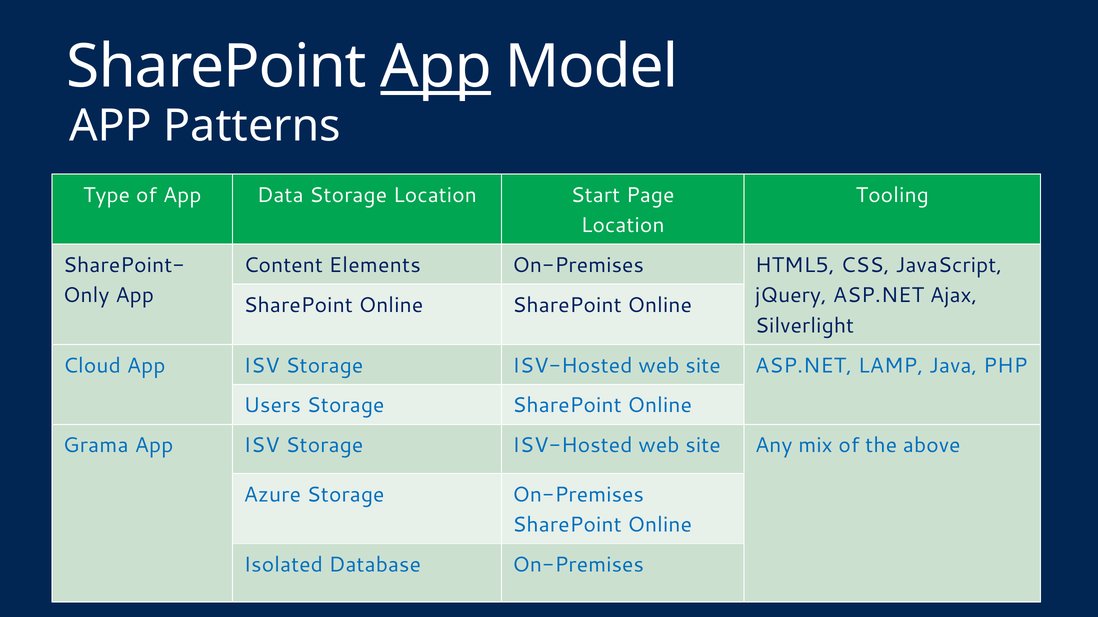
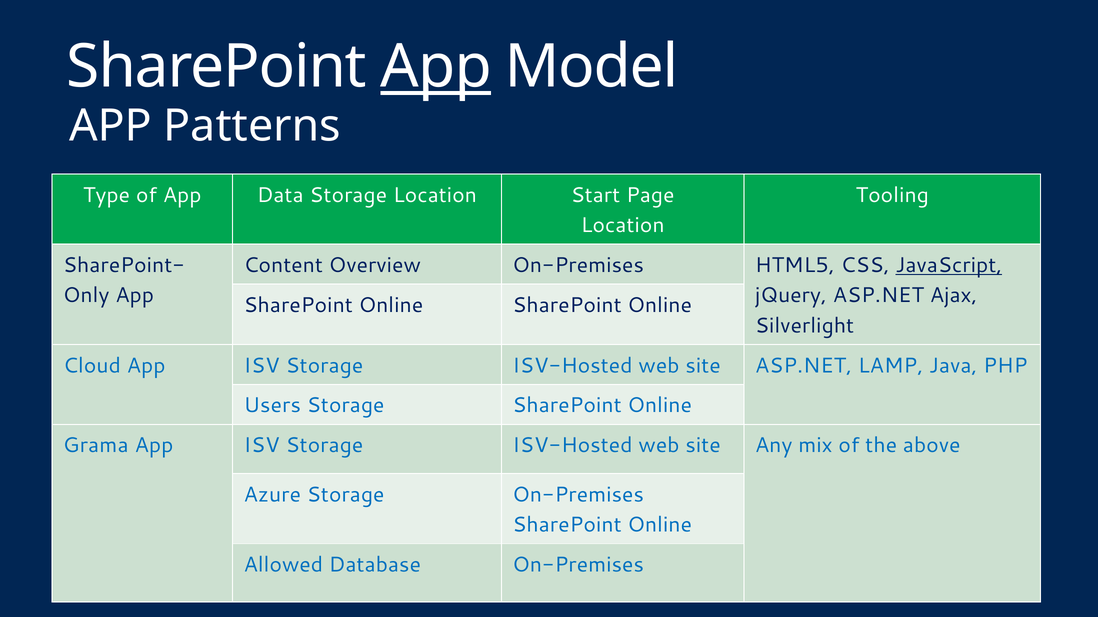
Elements: Elements -> Overview (375, 266)
JavaScript underline: none -> present (949, 266)
Isolated: Isolated -> Allowed (283, 565)
